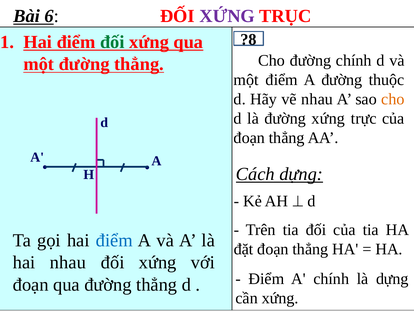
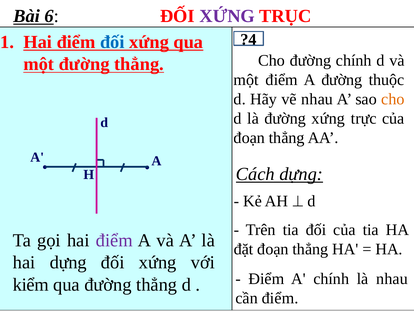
?8: ?8 -> ?4 (249, 39)
đối colour: green -> blue (112, 42)
điểm colour: blue -> purple (114, 240)
hai nhau: nhau -> dựng (68, 262)
là dựng: dựng -> nhau (392, 278)
đoạn: đoạn -> kiểm (31, 284)
cần xứng: xứng -> điểm (280, 298)
